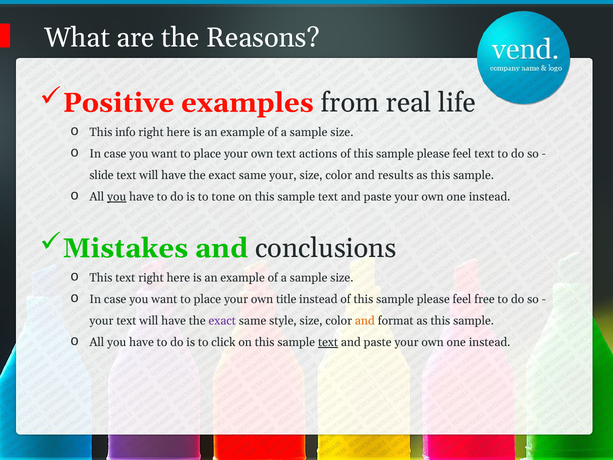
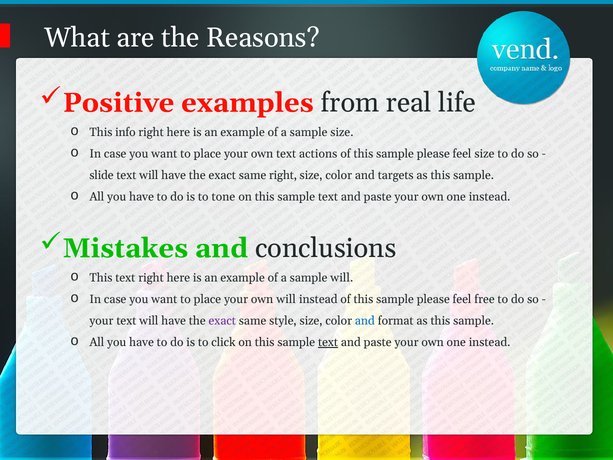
feel text: text -> size (484, 154)
same your: your -> right (283, 175)
results: results -> targets (396, 175)
you underline: present -> none (117, 197)
size: size -> will (342, 278)
own title: title -> will (286, 299)
and colour: orange -> blue (365, 321)
